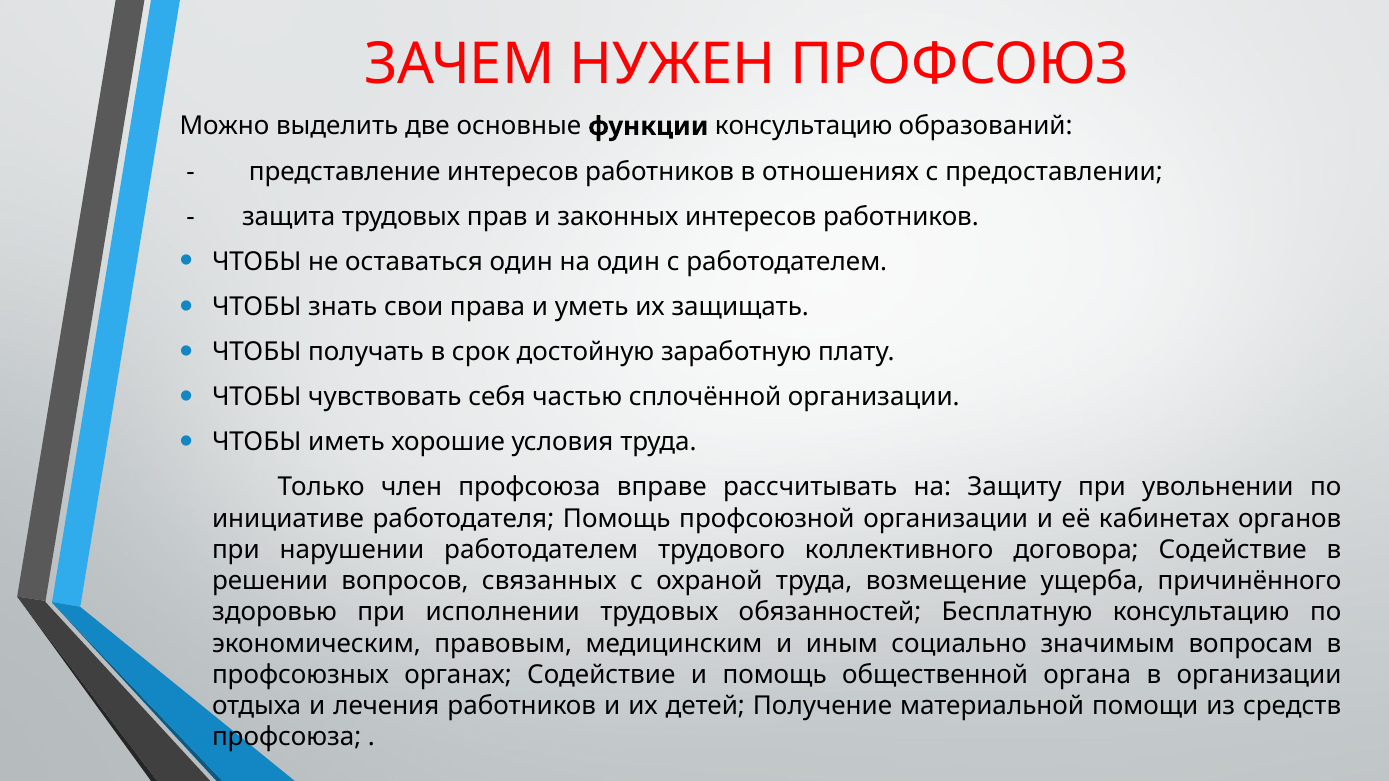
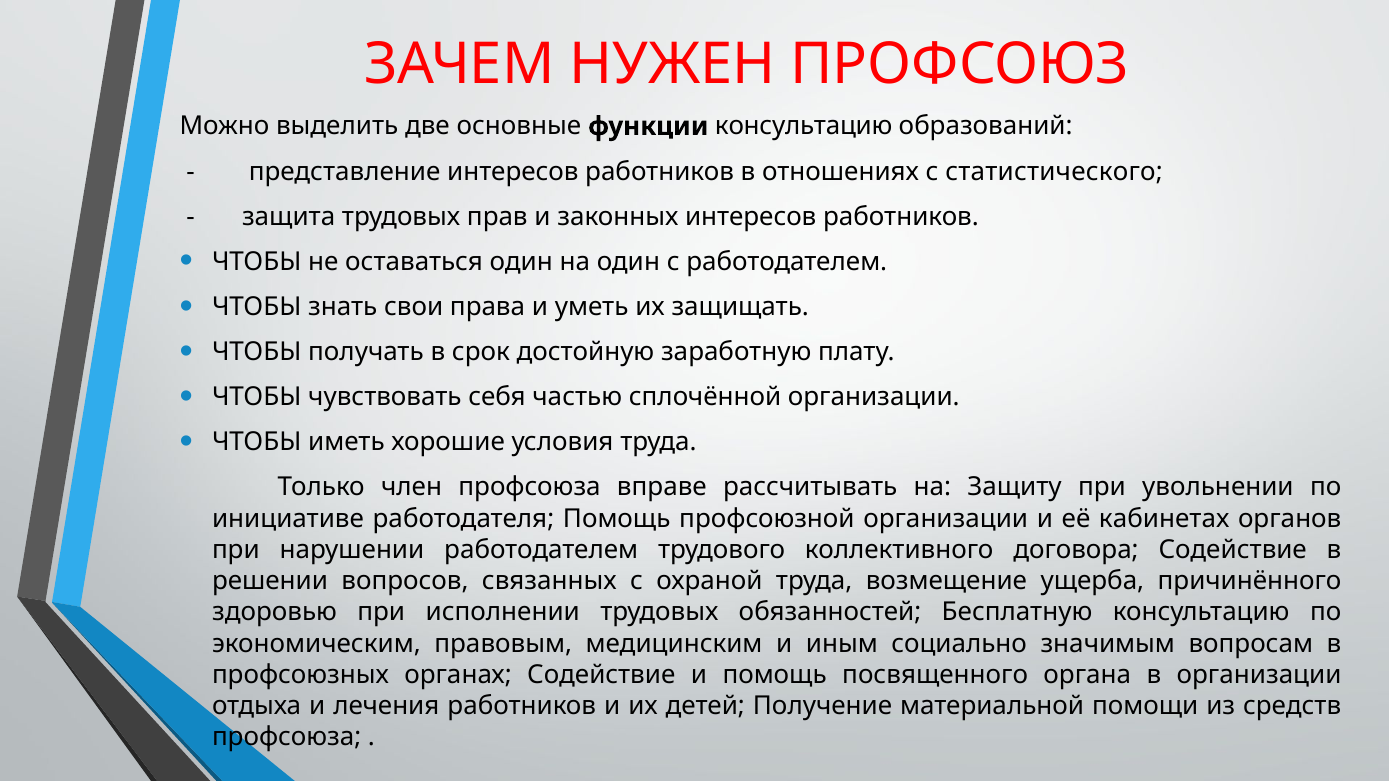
предоставлении: предоставлении -> статистического (1054, 171)
общественной: общественной -> посвященного (935, 675)
